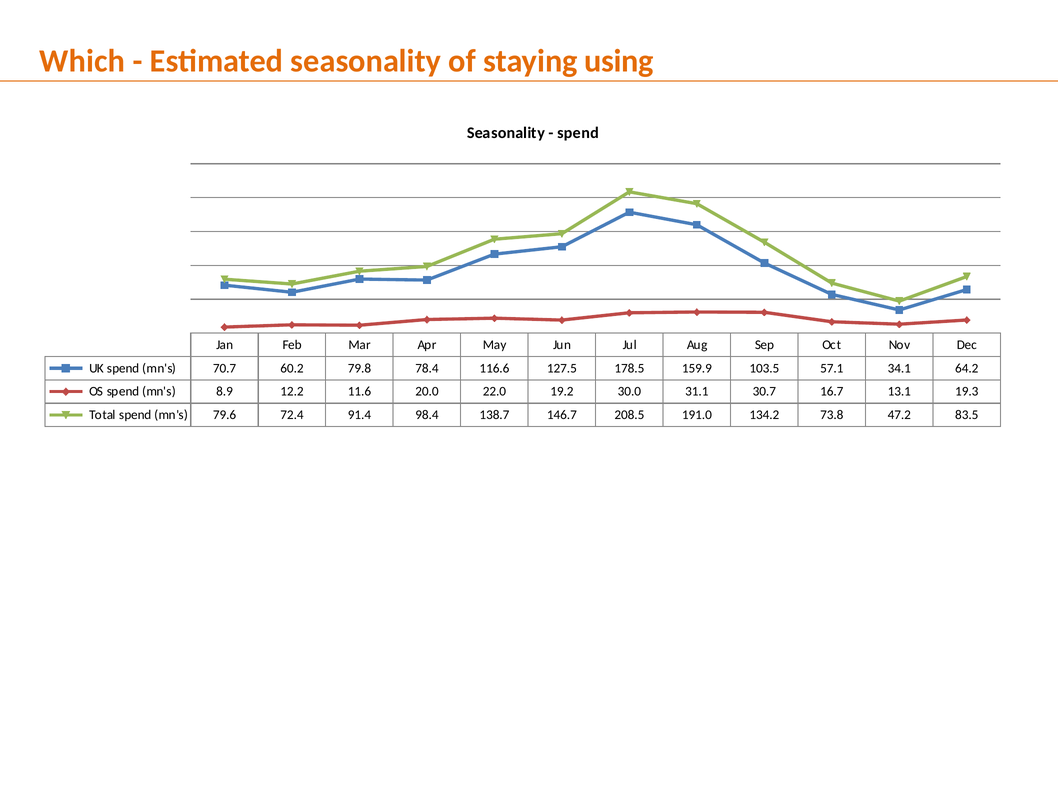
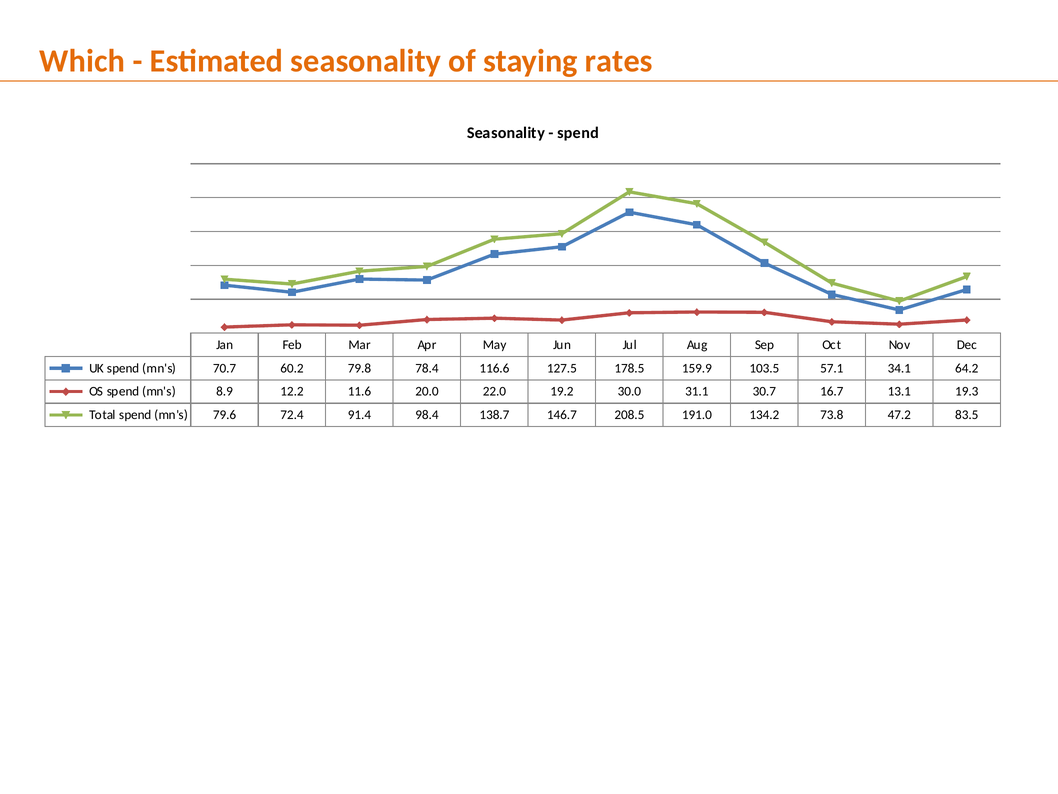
using: using -> rates (619, 61)
